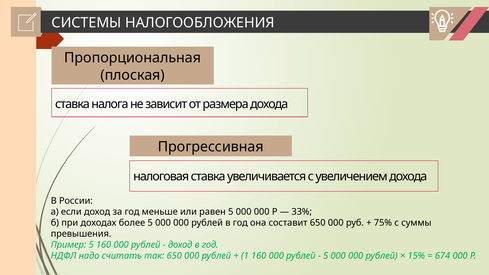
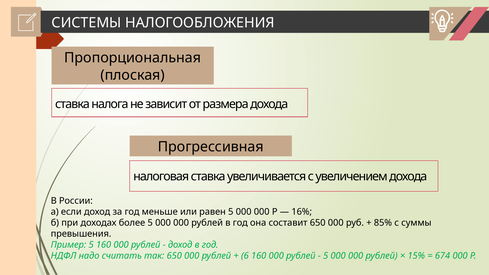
33%: 33% -> 16% (302, 212)
75%: 75% -> 85% (383, 223)
1: 1 -> 6 (245, 256)
